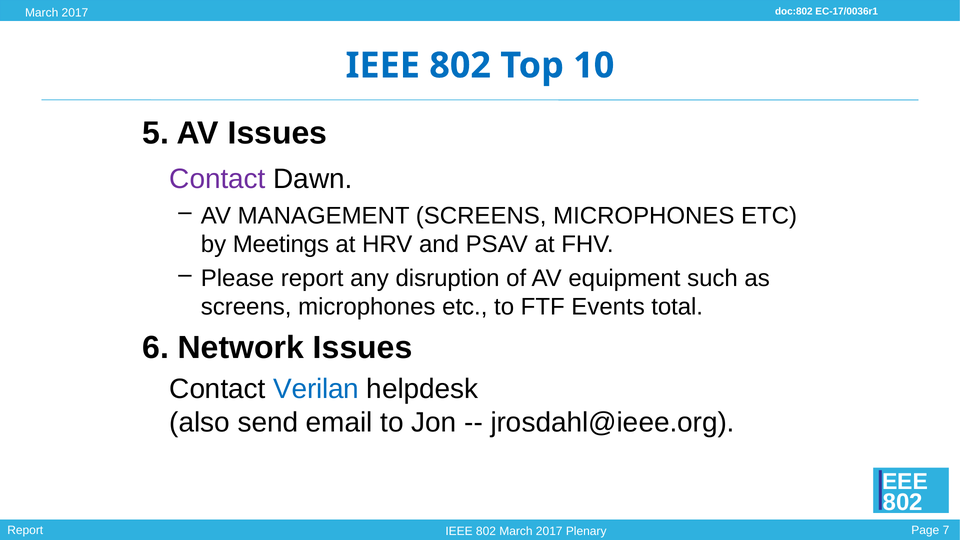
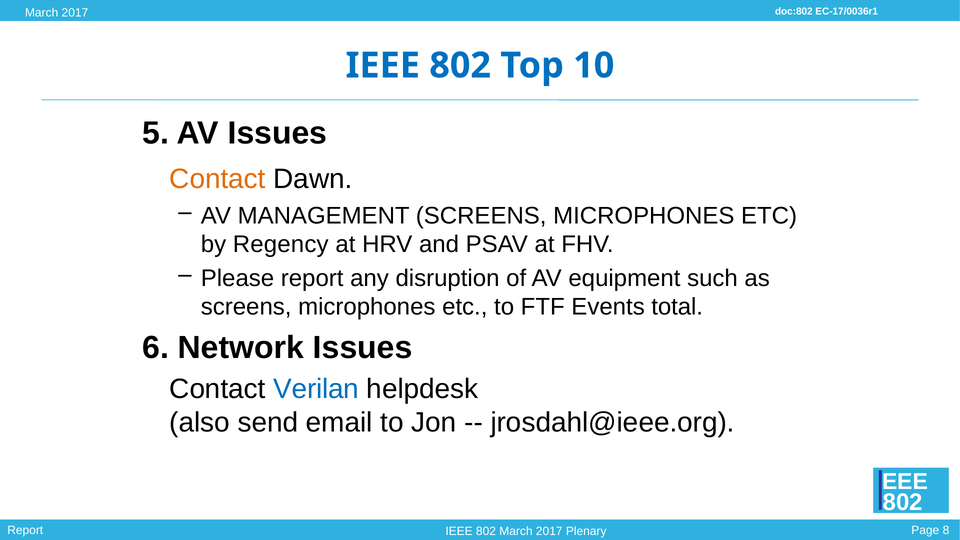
Contact colour: purple -> orange (217, 179)
Meetings: Meetings -> Regency (281, 245)
7: 7 -> 8 (946, 530)
